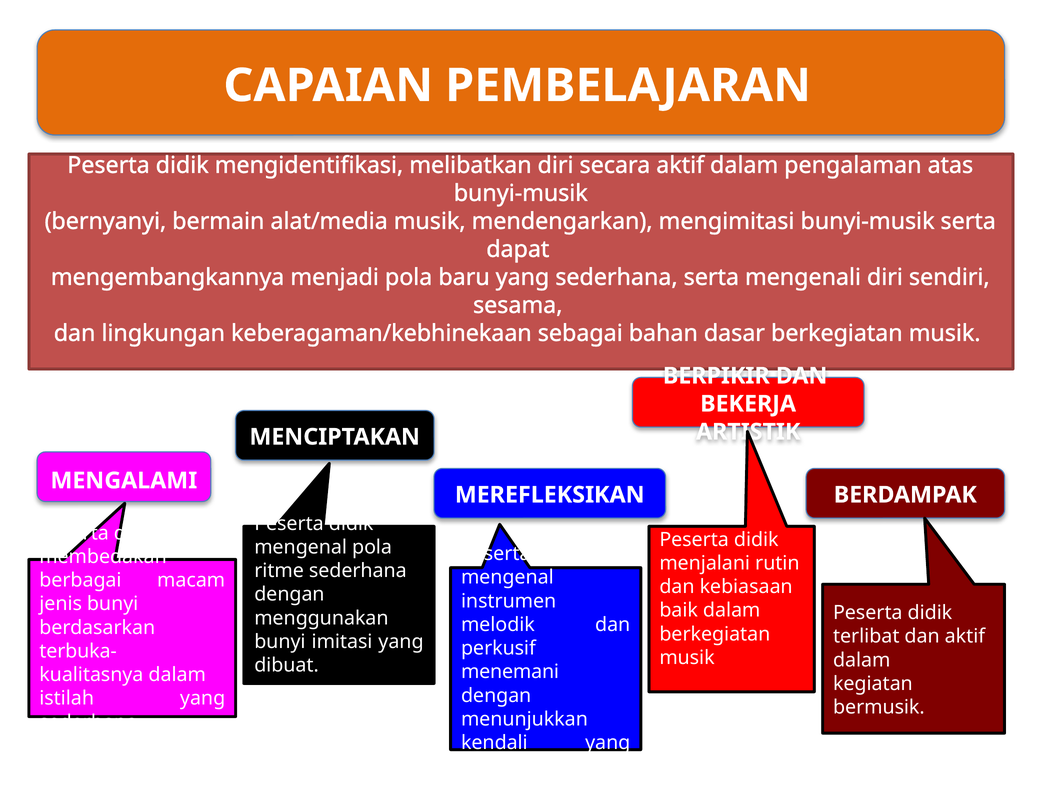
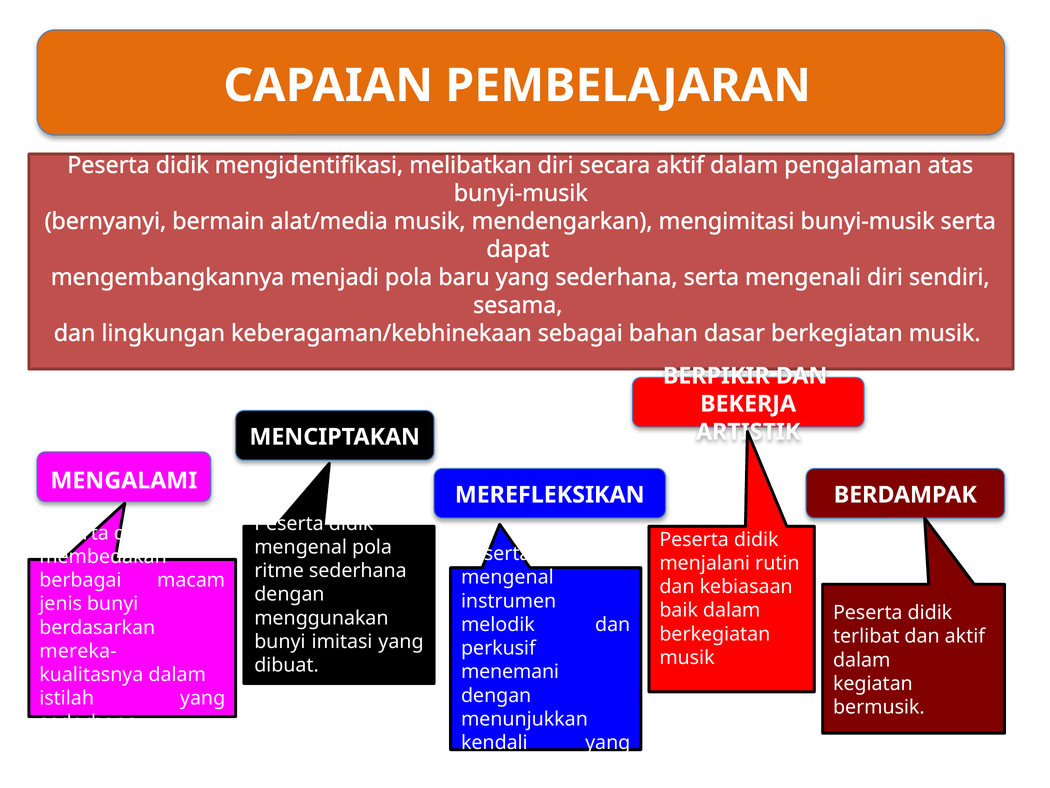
terbuka-: terbuka- -> mereka- (78, 651)
